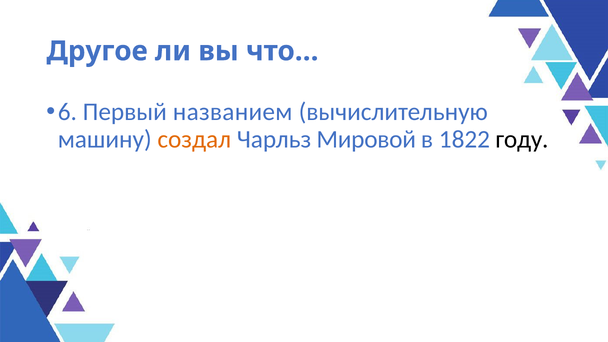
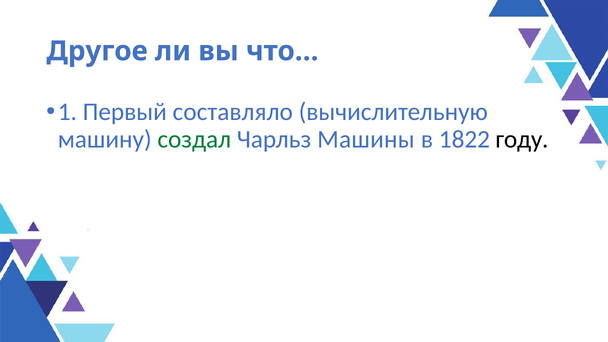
6: 6 -> 1 (67, 112)
названием: названием -> составляло (233, 112)
создал colour: orange -> green (194, 139)
Мировой: Мировой -> Машины (366, 139)
